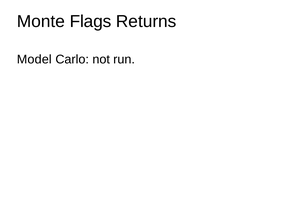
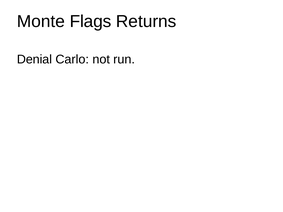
Model: Model -> Denial (34, 59)
